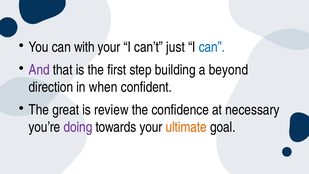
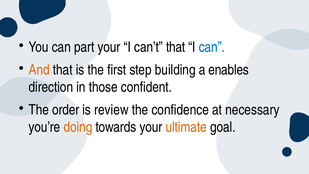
with: with -> part (84, 47)
can’t just: just -> that (176, 47)
And colour: purple -> orange (39, 70)
beyond: beyond -> enables (229, 70)
when: when -> those (103, 87)
great: great -> order (66, 110)
doing colour: purple -> orange (78, 127)
